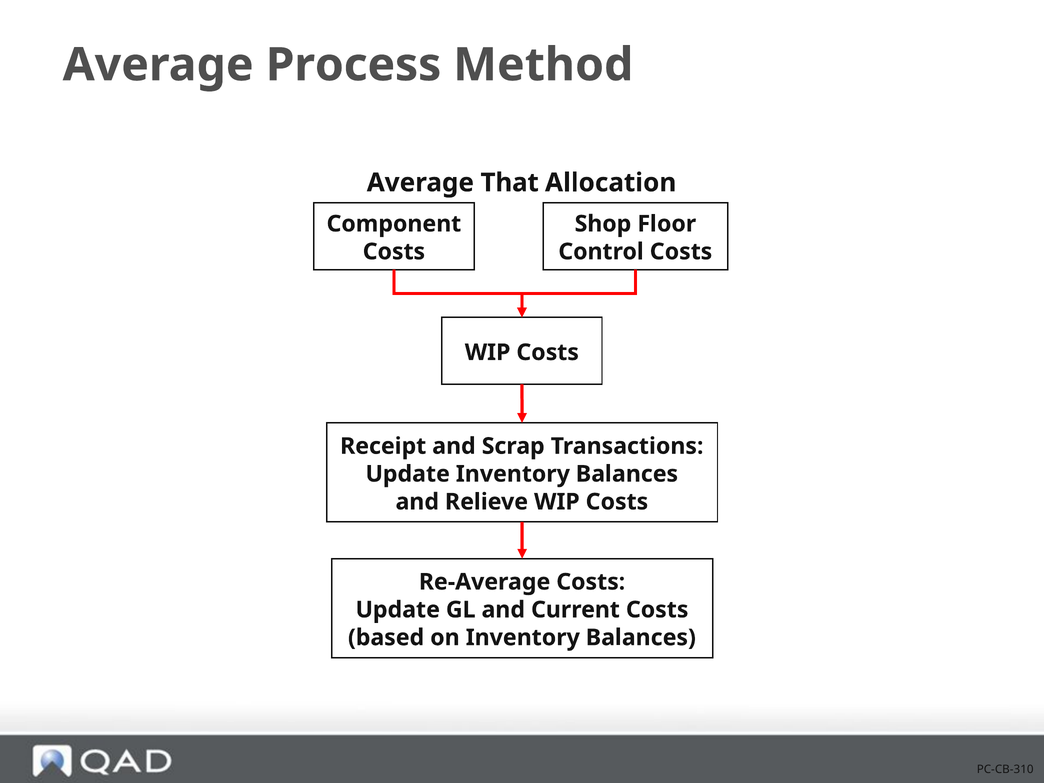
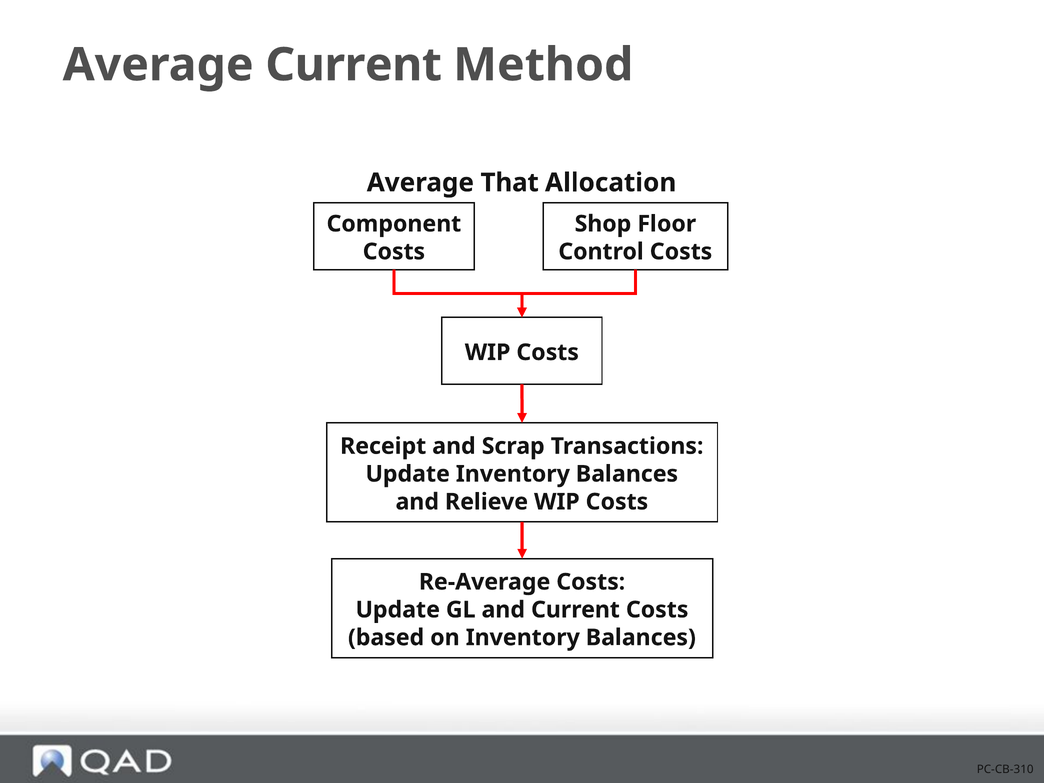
Average Process: Process -> Current (354, 65)
